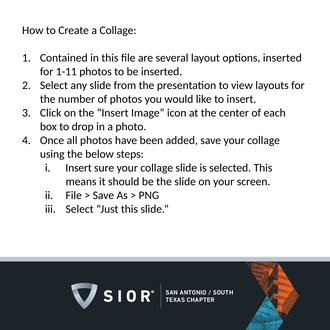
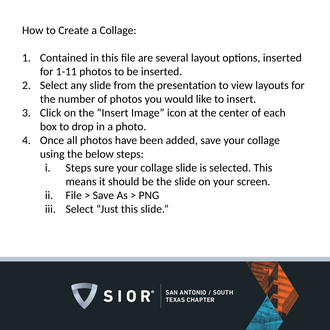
Insert: Insert -> Steps (78, 168)
